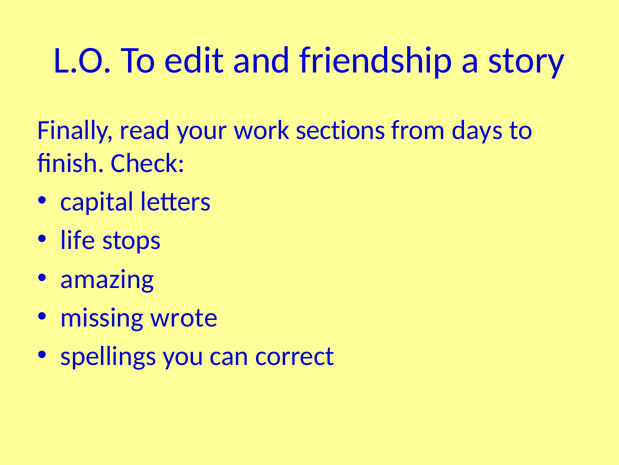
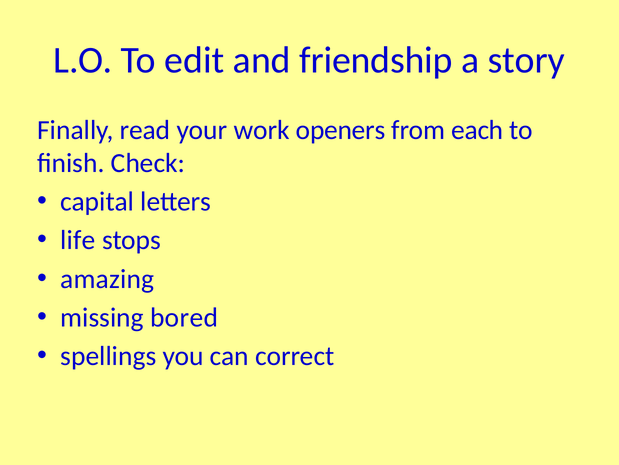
sections: sections -> openers (341, 130)
days: days -> each (477, 130)
wrote: wrote -> bored (184, 317)
